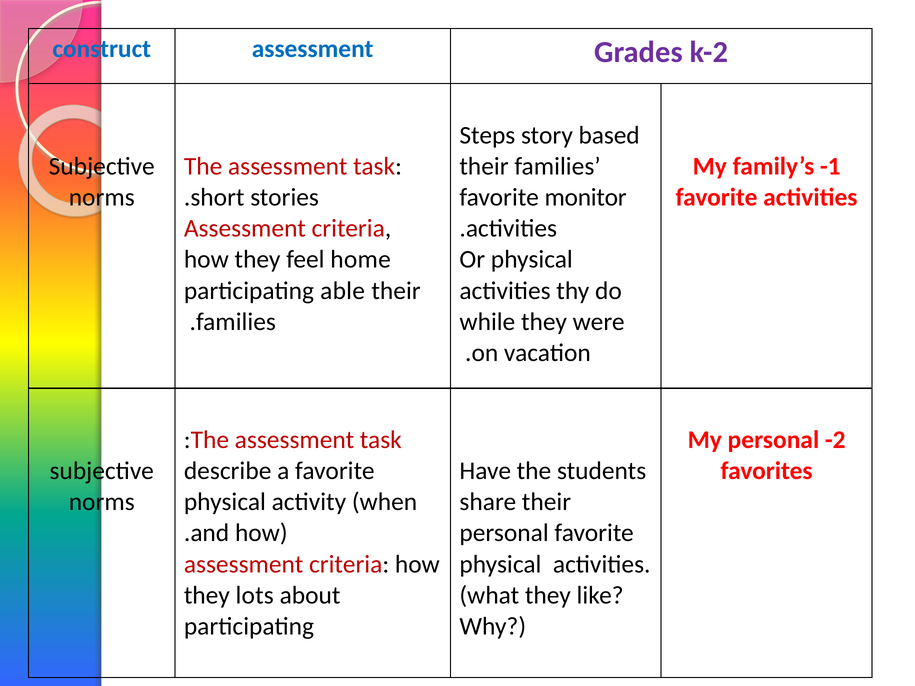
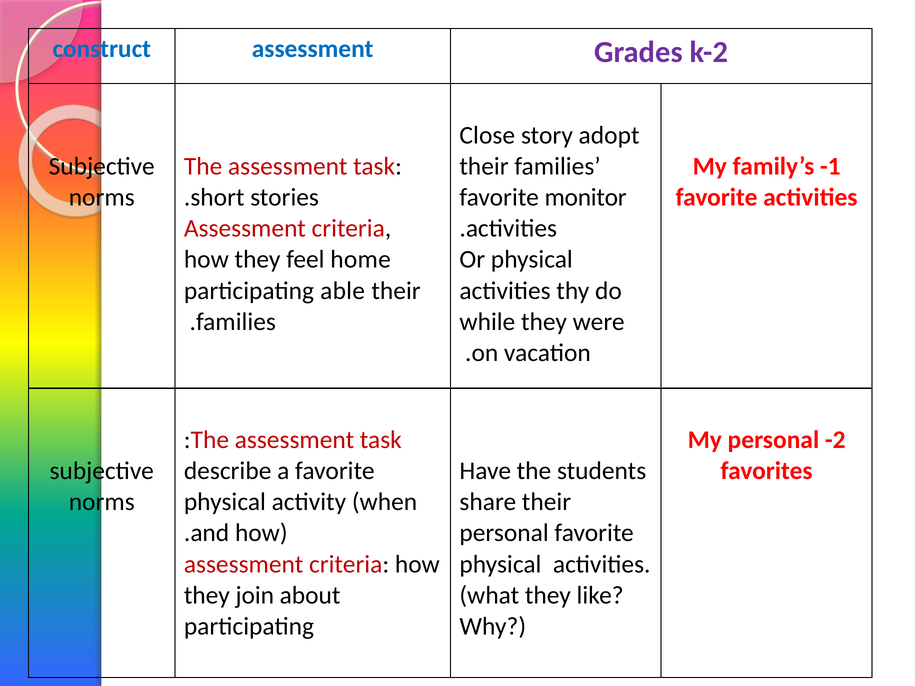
Steps: Steps -> Close (487, 135)
based: based -> adopt (609, 135)
lots: lots -> join (255, 596)
